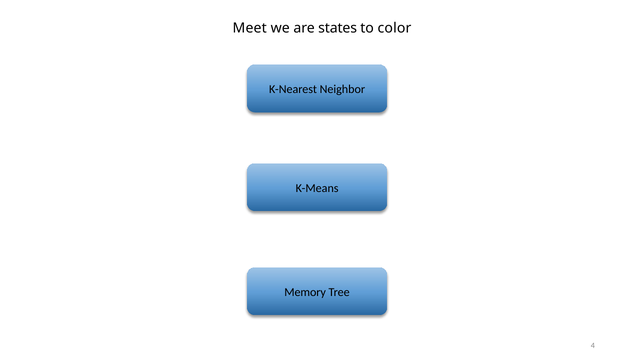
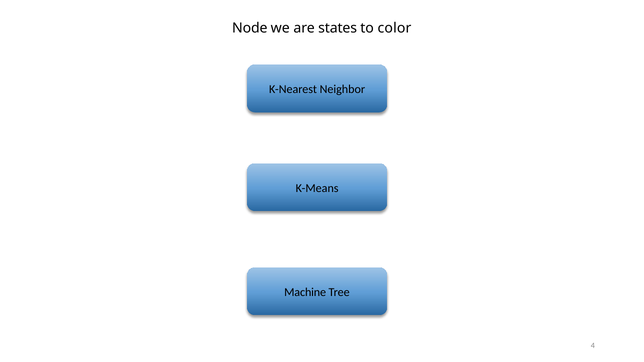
Meet: Meet -> Node (250, 28)
Memory: Memory -> Machine (305, 292)
